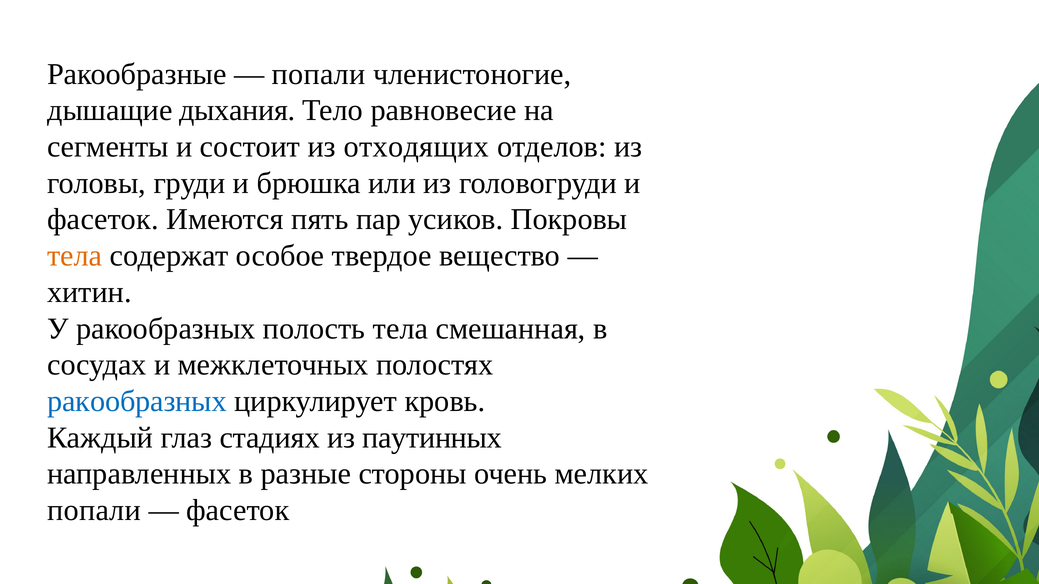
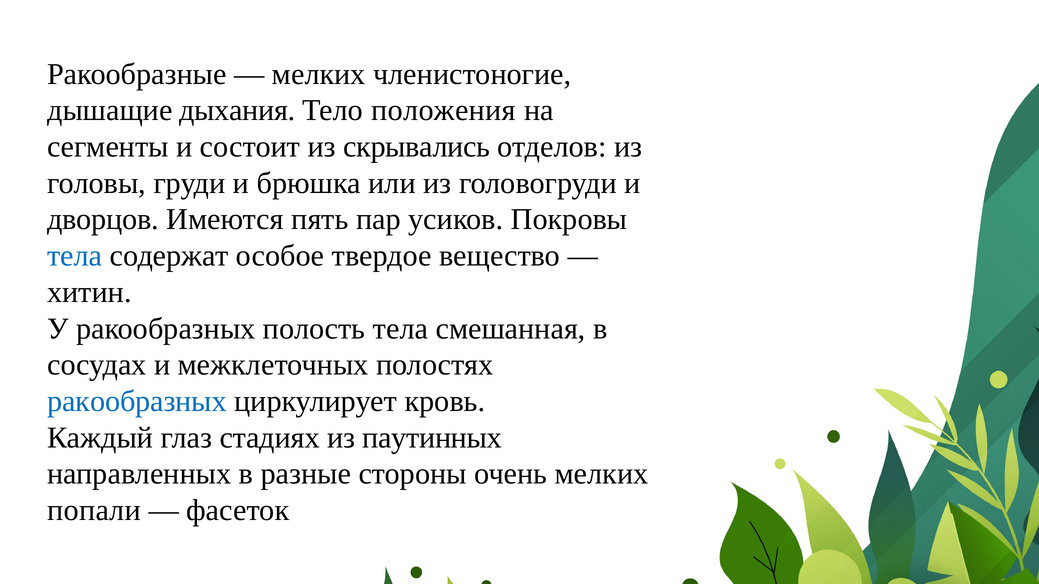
попали: попали -> мелких (319, 74)
равновесие: равновесие -> положения (444, 111)
отходящих: отходящих -> скрывались (417, 147)
фасеток: фасеток -> дворцов (103, 220)
тела colour: orange -> blue (75, 256)
